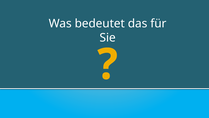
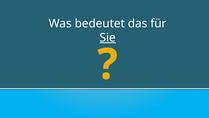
Sie underline: none -> present (108, 38)
